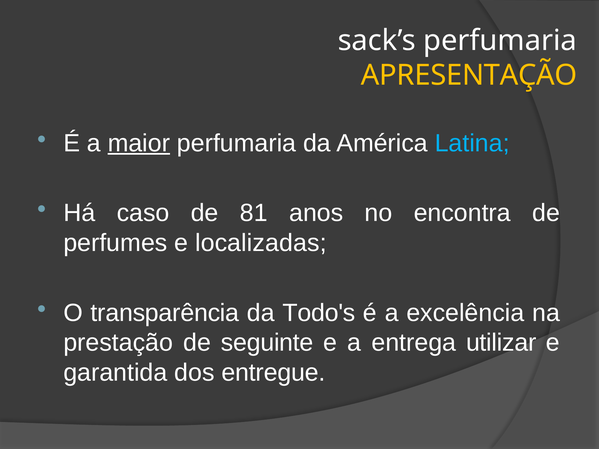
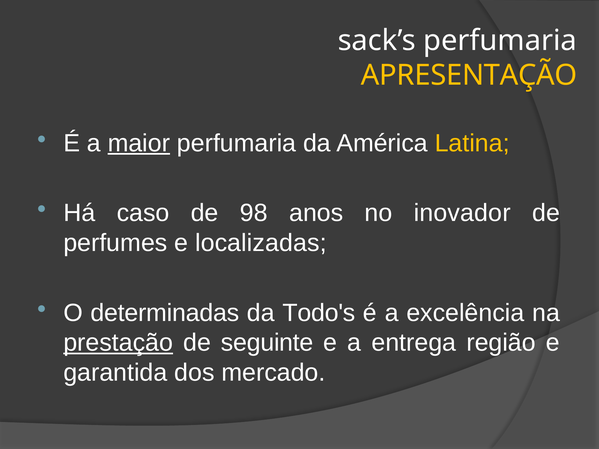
Latina colour: light blue -> yellow (472, 143)
81: 81 -> 98 (254, 213)
encontra: encontra -> inovador (462, 213)
transparência: transparência -> determinadas (165, 313)
prestação underline: none -> present (118, 343)
utilizar: utilizar -> região (501, 343)
entregue: entregue -> mercado (273, 373)
